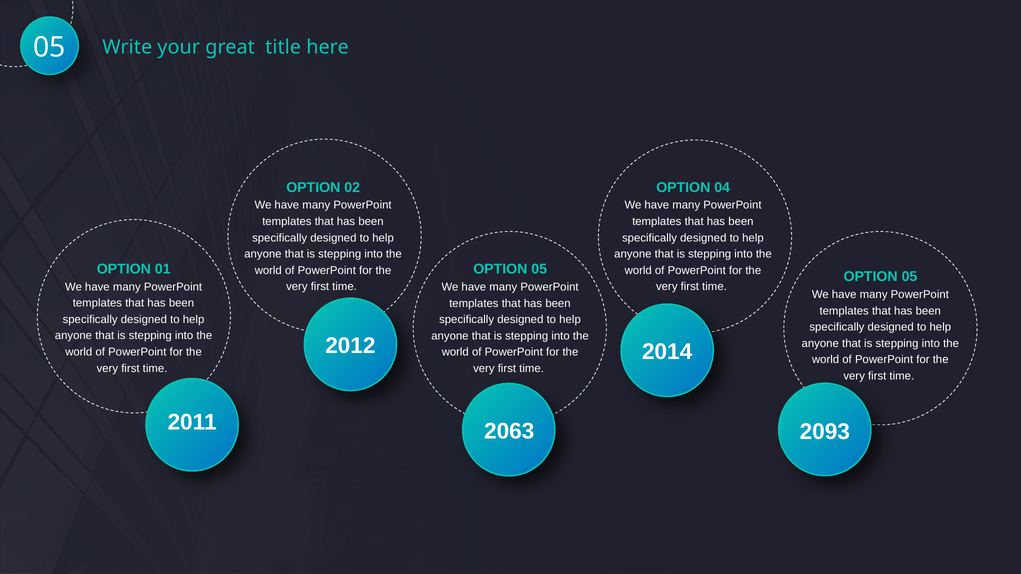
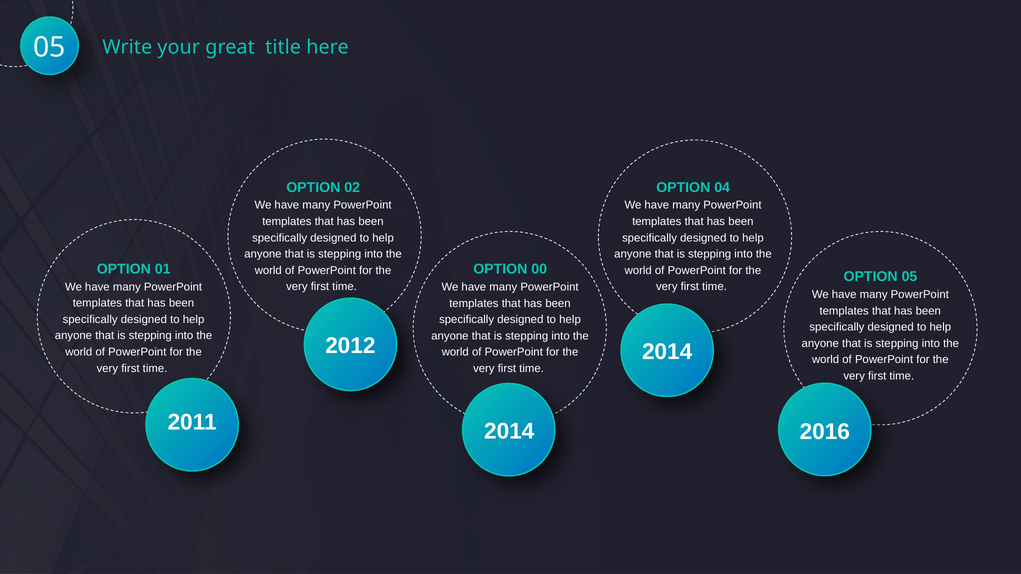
05: 05 -> 00 (539, 269)
2063: 2063 -> 2014 (509, 431)
2093: 2093 -> 2016 (825, 432)
